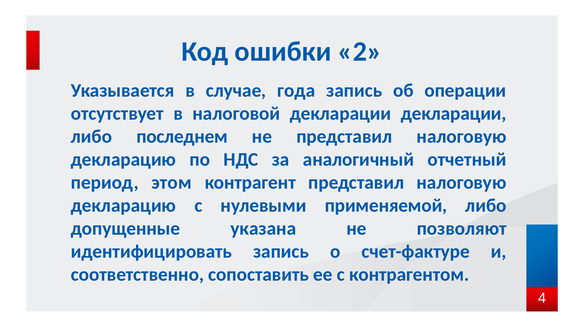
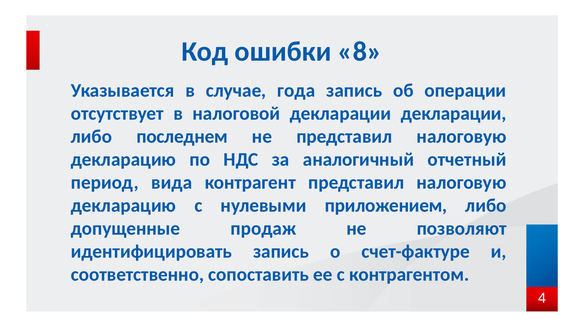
2: 2 -> 8 (360, 52)
этом: этом -> вида (172, 182)
применяемой: применяемой -> приложением (386, 205)
указана: указана -> продаж (263, 228)
